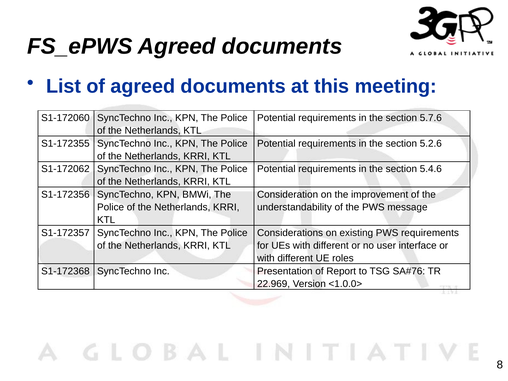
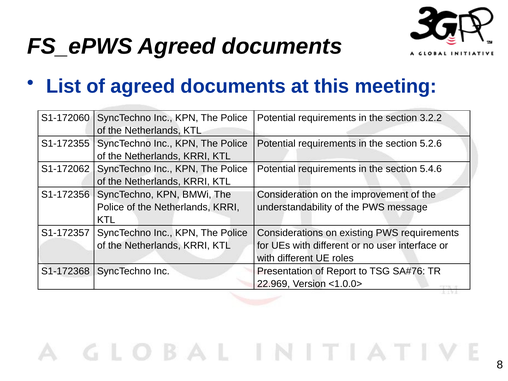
5.7.6: 5.7.6 -> 3.2.2 (431, 118)
